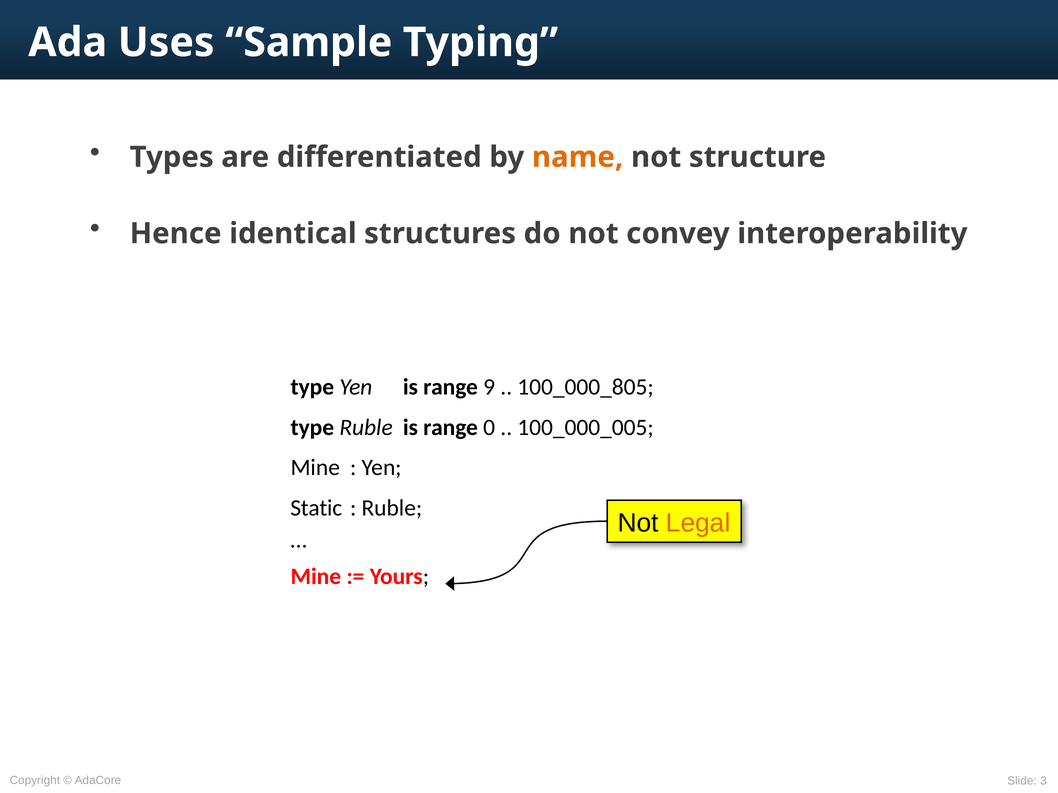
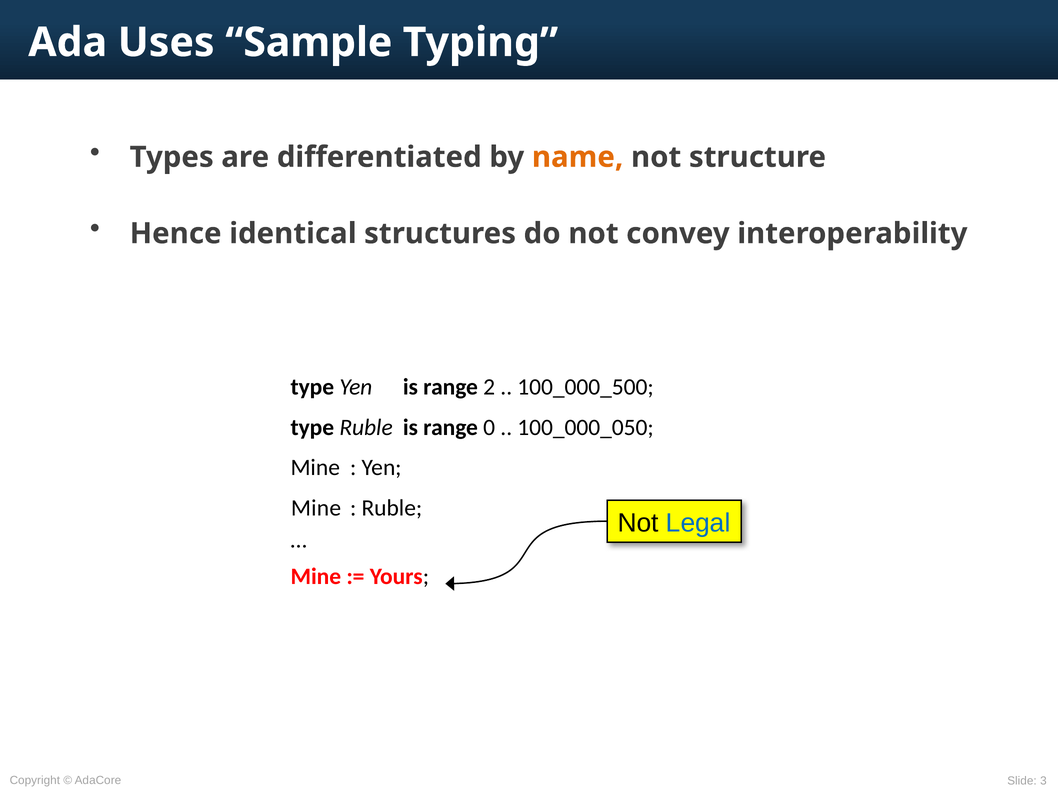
9: 9 -> 2 (489, 387)
100_000_805: 100_000_805 -> 100_000_500 (586, 387)
100_000_005: 100_000_005 -> 100_000_050 (586, 428)
Static: Static -> Mine (316, 508)
Legal colour: orange -> blue (698, 523)
